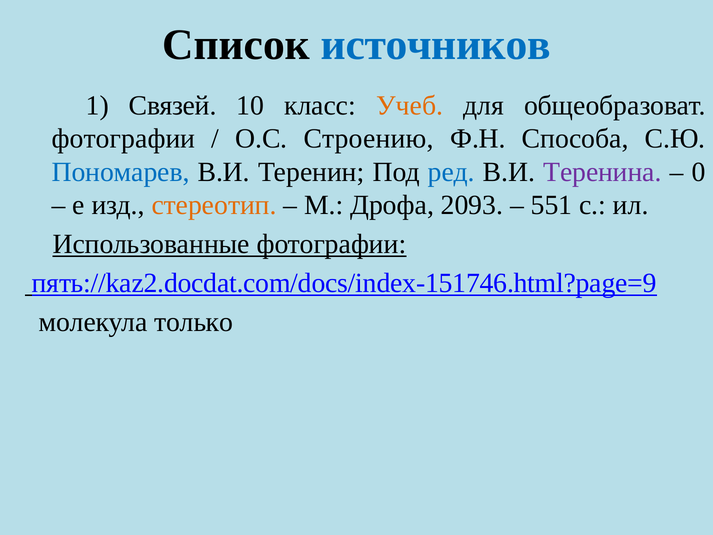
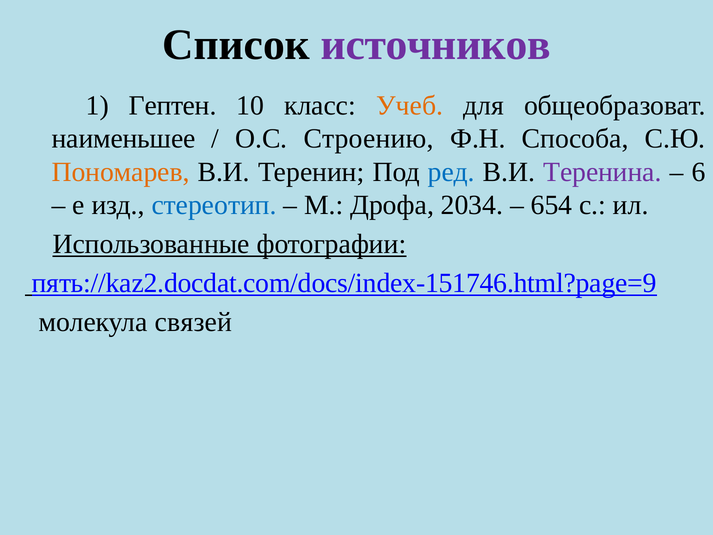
источников colour: blue -> purple (436, 45)
Связей: Связей -> Гептен (173, 105)
фотографии: фотографии -> наименьшее (124, 139)
Пономарев colour: blue -> orange (121, 172)
0: 0 -> 6 (699, 172)
стереотип colour: orange -> blue (214, 205)
2093: 2093 -> 2034 (472, 205)
551: 551 -> 654 (552, 205)
только: только -> связей (193, 322)
